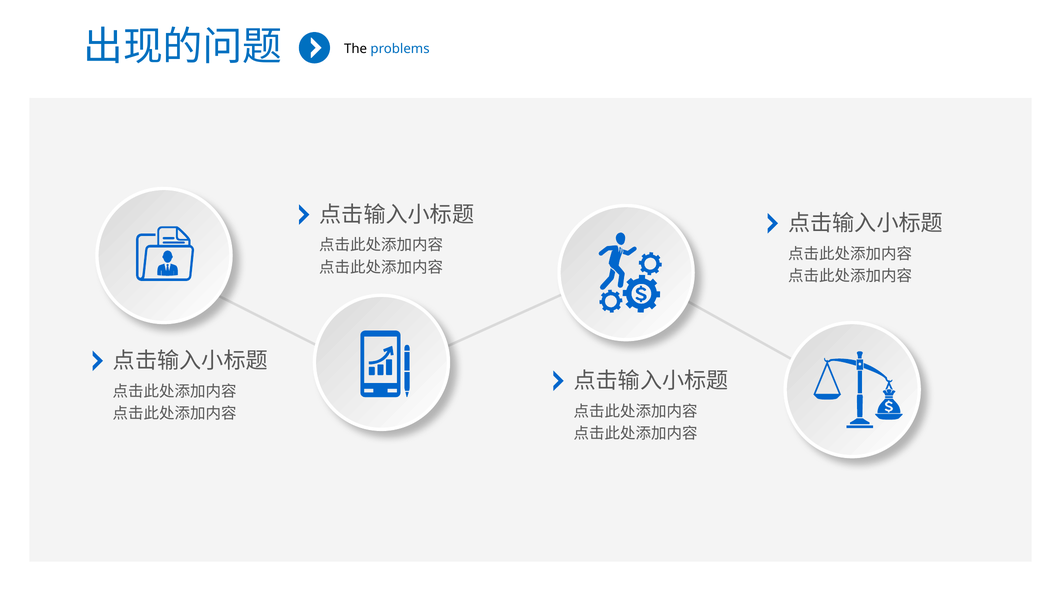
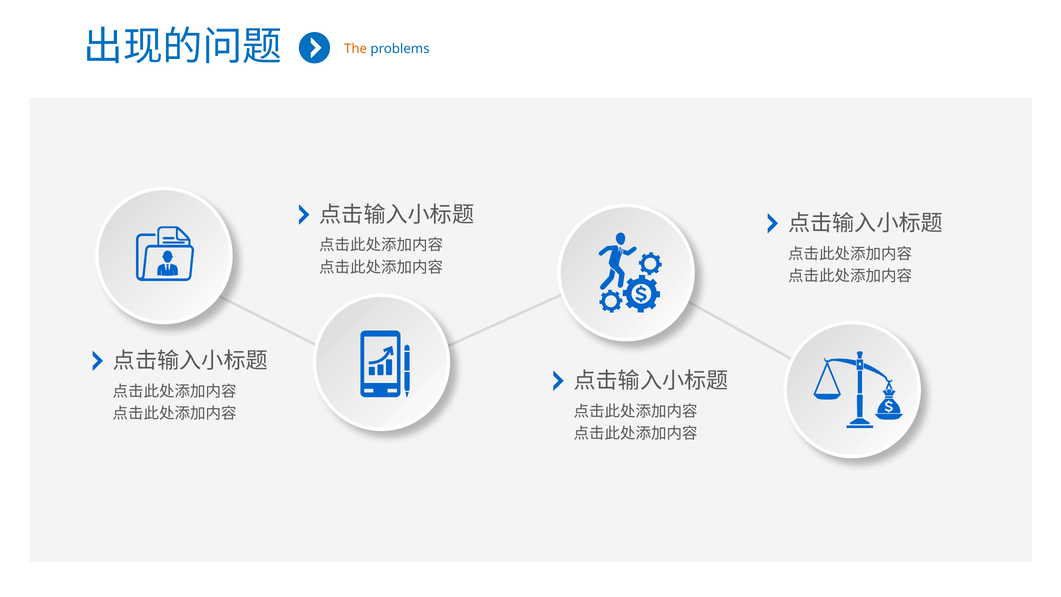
The colour: black -> orange (356, 49)
